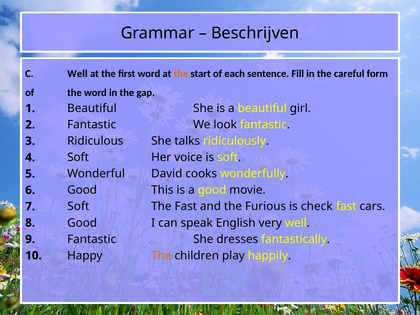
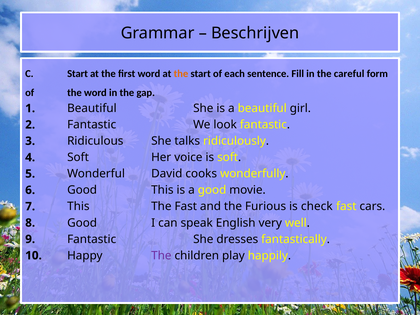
C Well: Well -> Start (78, 74)
7 Soft: Soft -> This (78, 206)
The colour: orange -> purple (161, 256)
